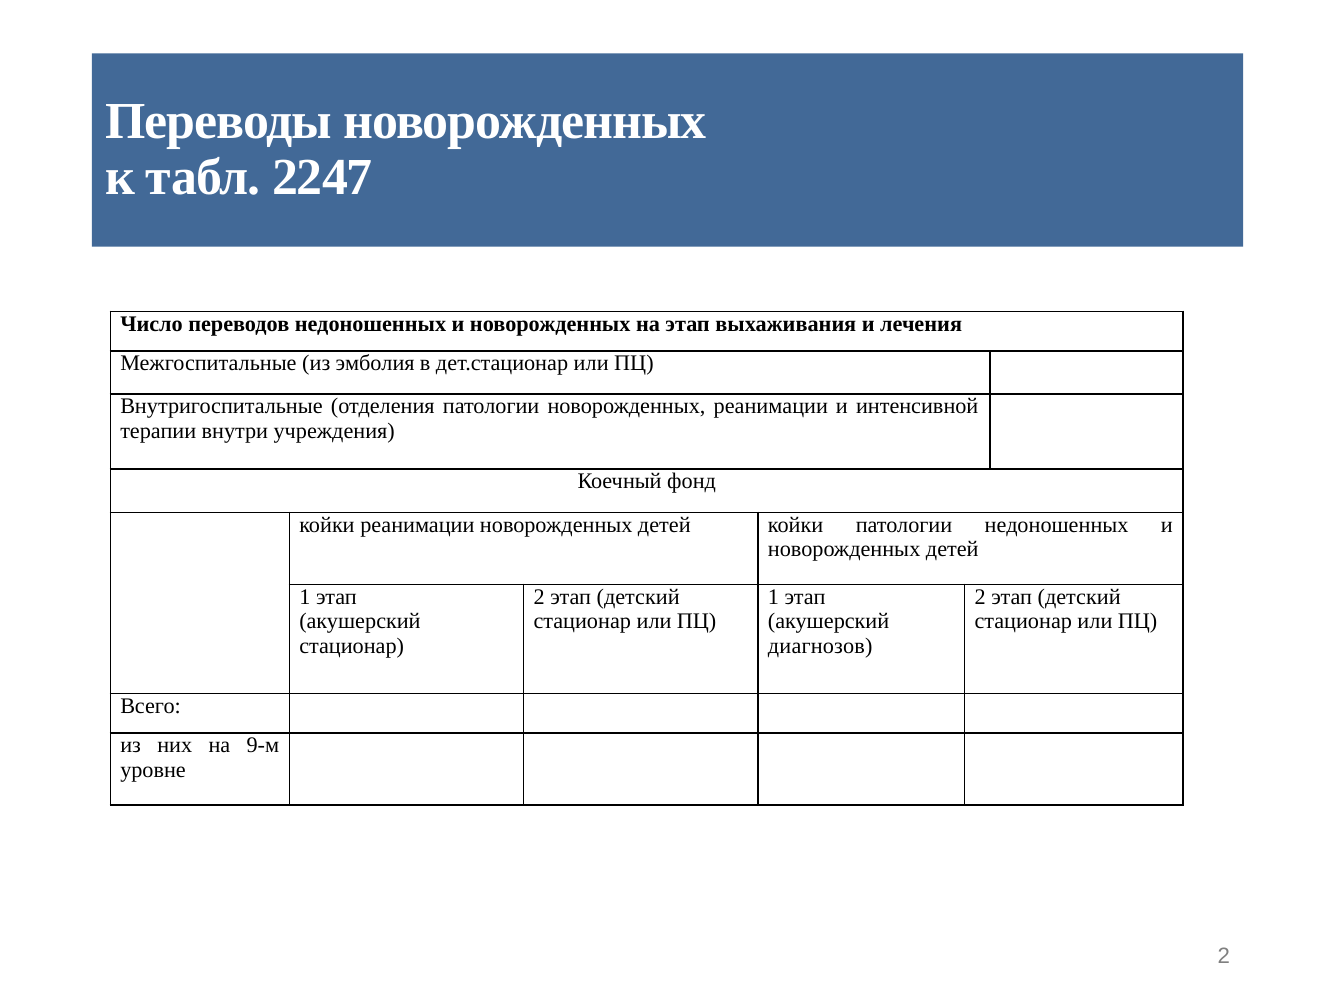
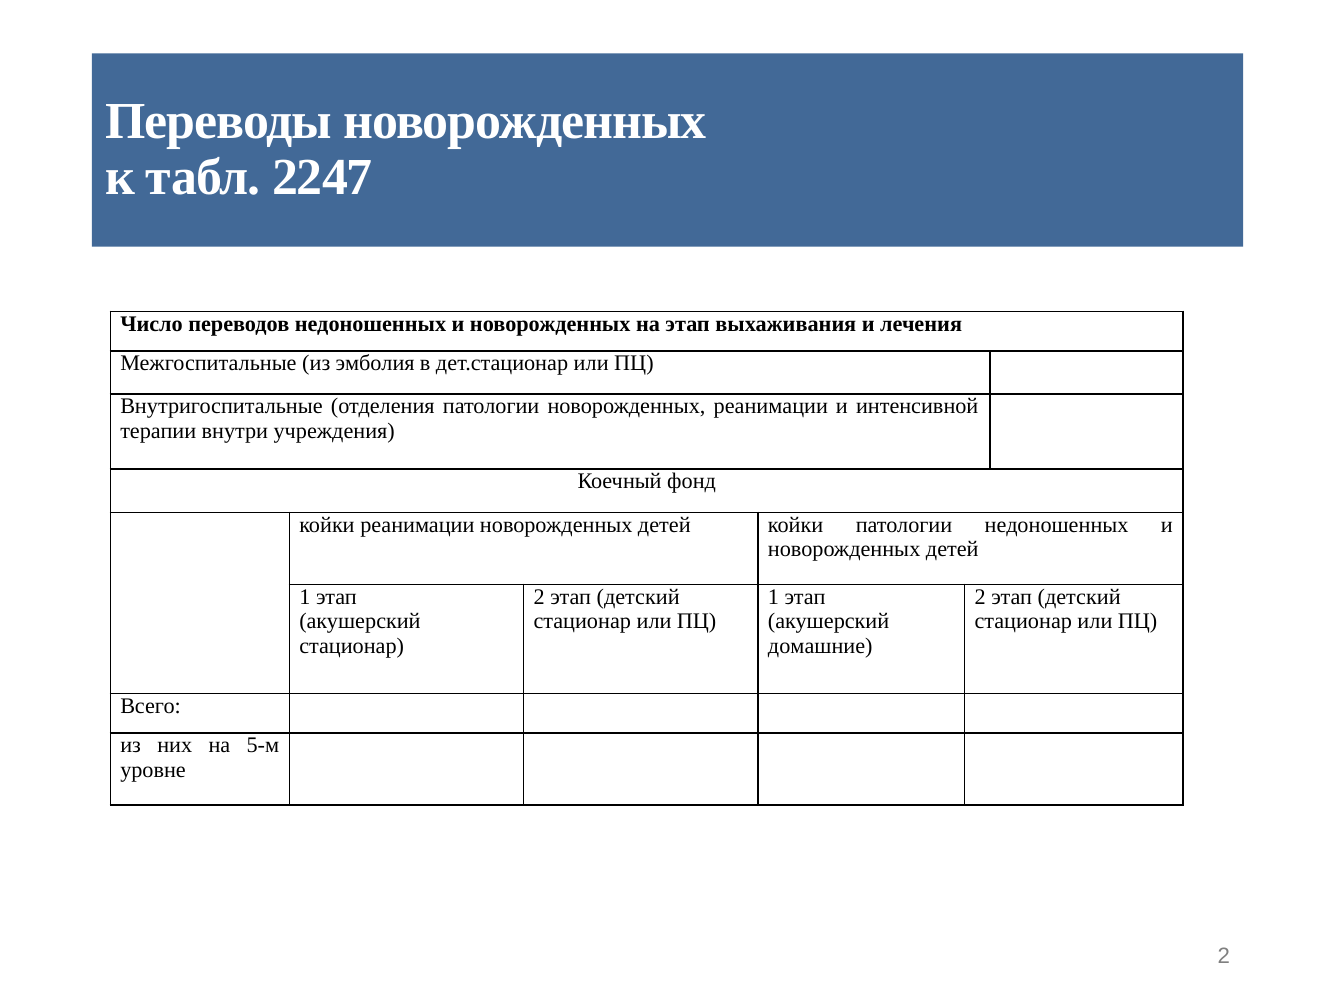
диагнозов: диагнозов -> домашние (820, 646)
9-м: 9-м -> 5-м (263, 746)
